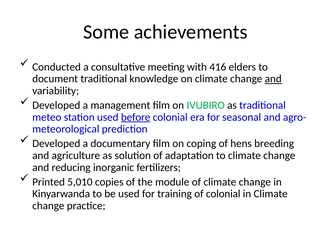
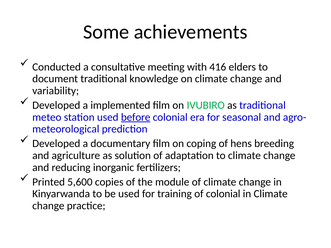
and underline: present -> none (273, 79)
management: management -> implemented (120, 105)
5,010: 5,010 -> 5,600 (80, 182)
